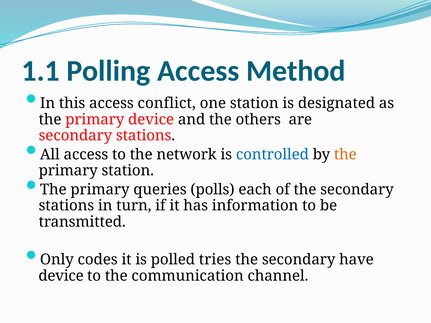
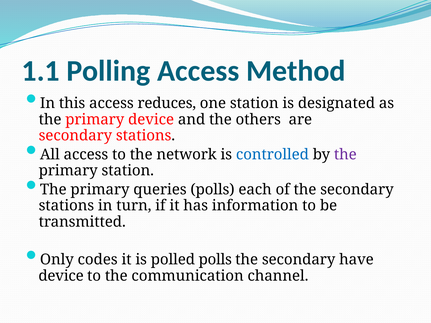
conflict: conflict -> reduces (167, 103)
the colour: orange -> purple (345, 155)
polled tries: tries -> polls (215, 260)
